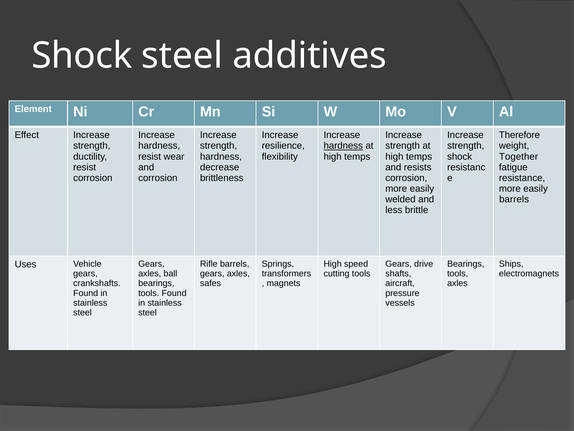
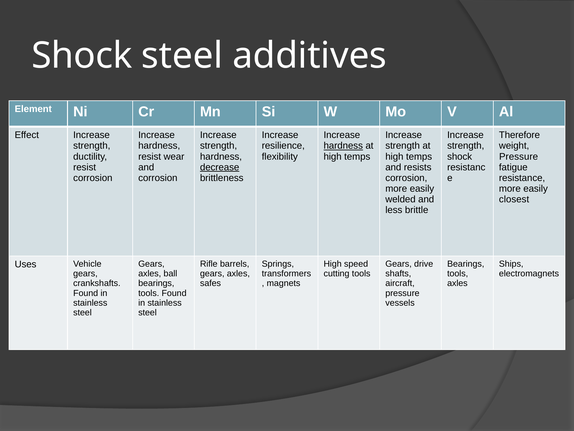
Together: Together -> Pressure (519, 156)
decrease underline: none -> present (220, 167)
barrels: barrels -> closest (514, 199)
